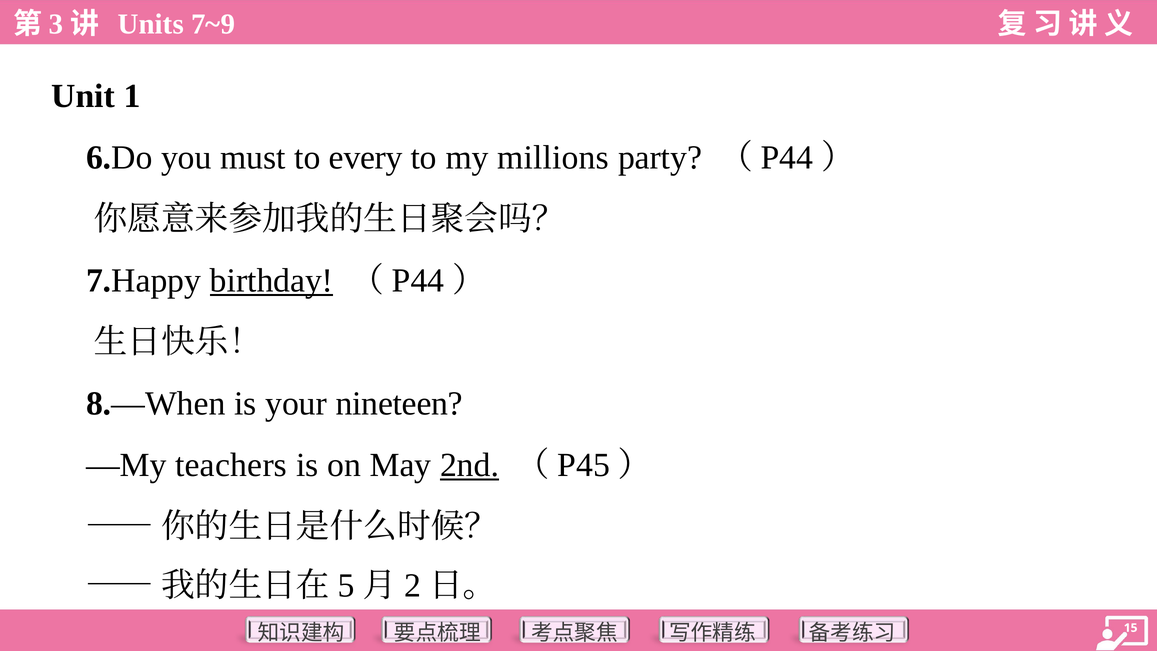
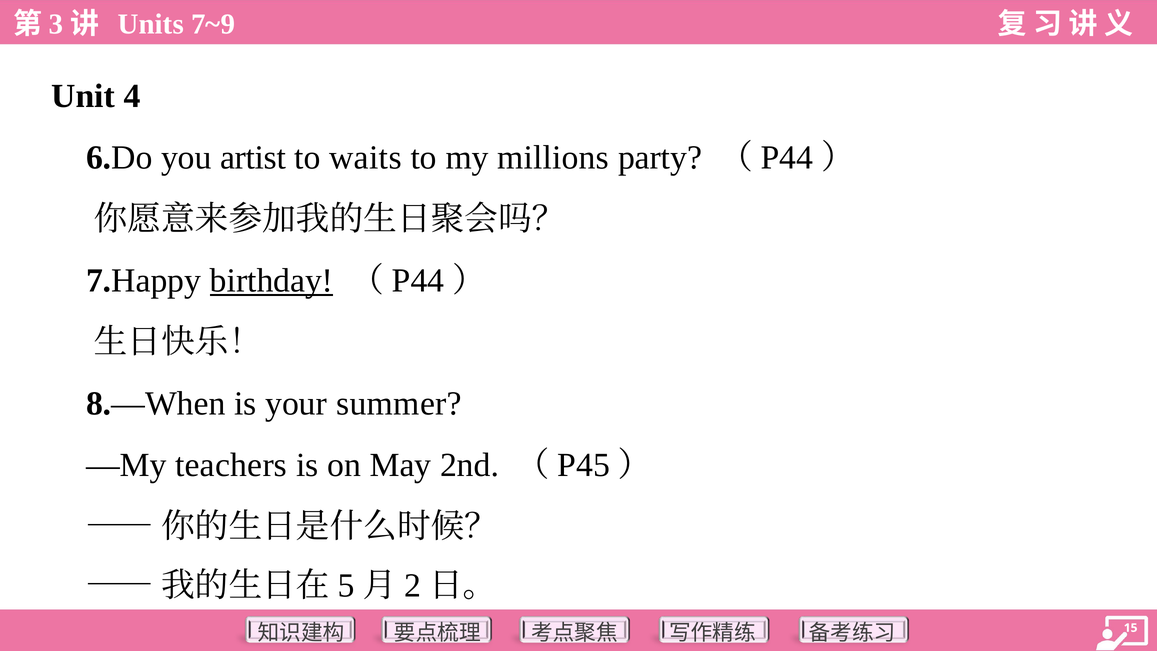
1: 1 -> 4 (132, 96)
must: must -> artist (253, 158)
every: every -> waits (365, 158)
nineteen: nineteen -> summer (399, 403)
2nd underline: present -> none (470, 465)
